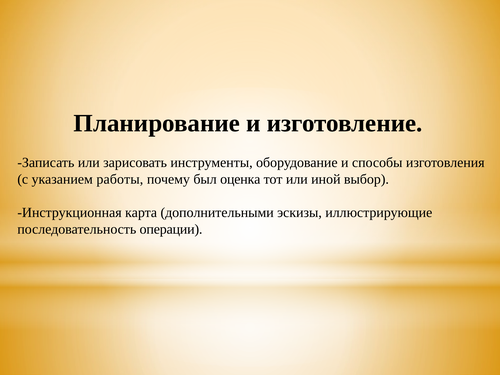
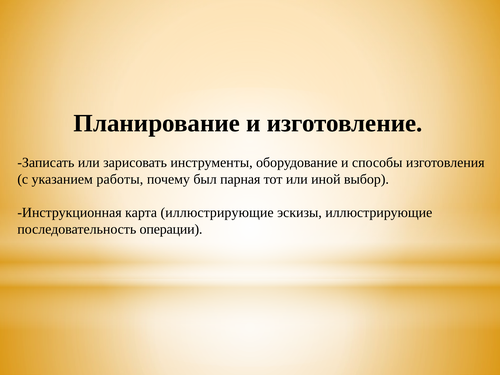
оценка: оценка -> парная (240, 179)
карта дополнительными: дополнительными -> иллюстрирующие (217, 213)
